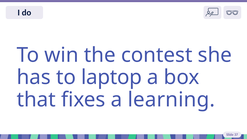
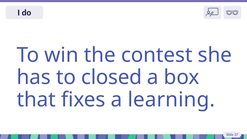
laptop: laptop -> closed (112, 77)
